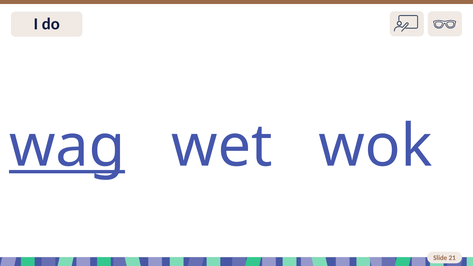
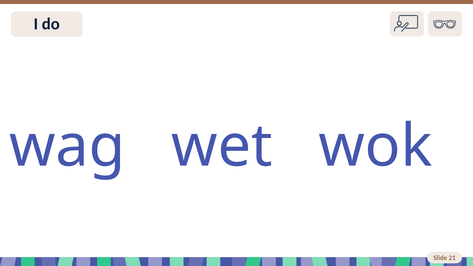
wag underline: present -> none (67, 146)
